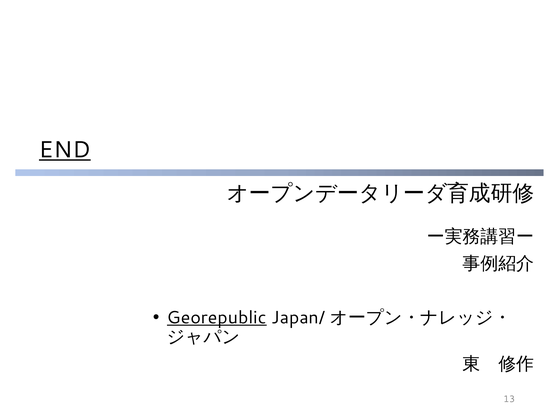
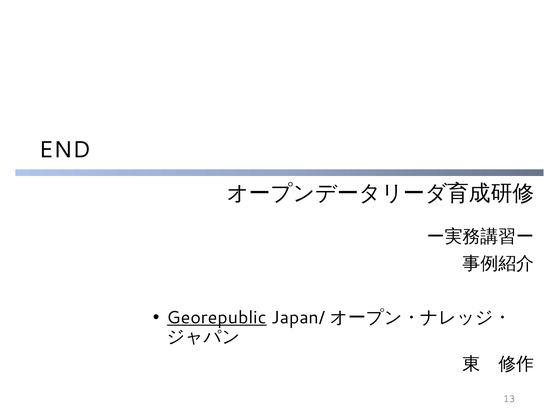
END underline: present -> none (65, 150)
